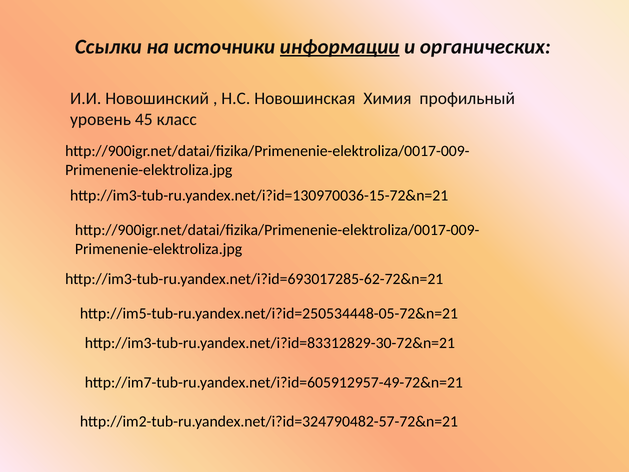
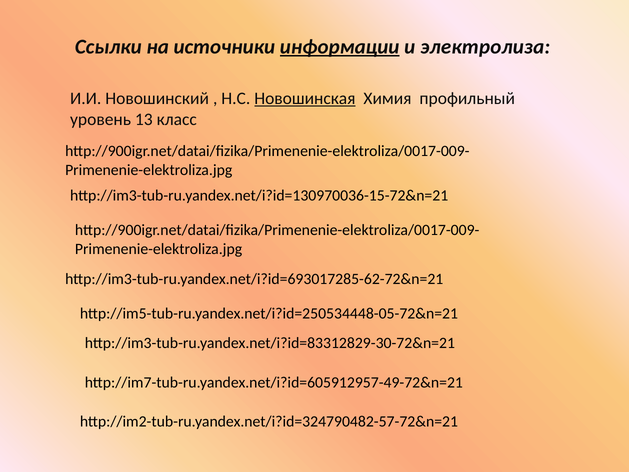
органических: органических -> электролиза (485, 47)
Новошинская underline: none -> present (305, 98)
45: 45 -> 13 (144, 119)
